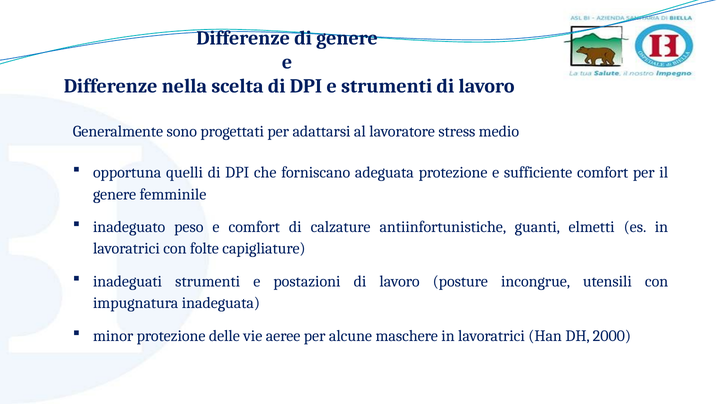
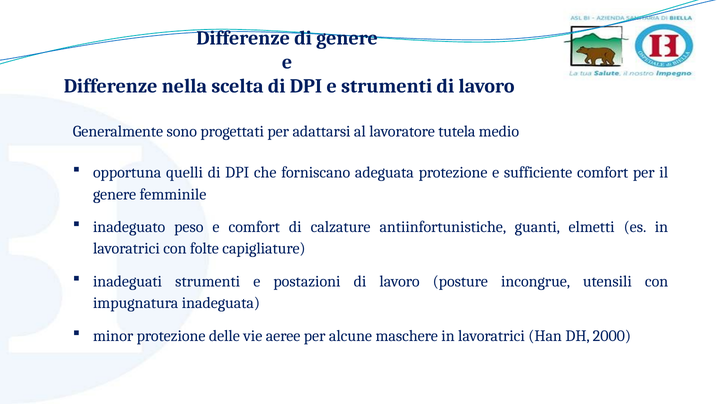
stress: stress -> tutela (457, 132)
